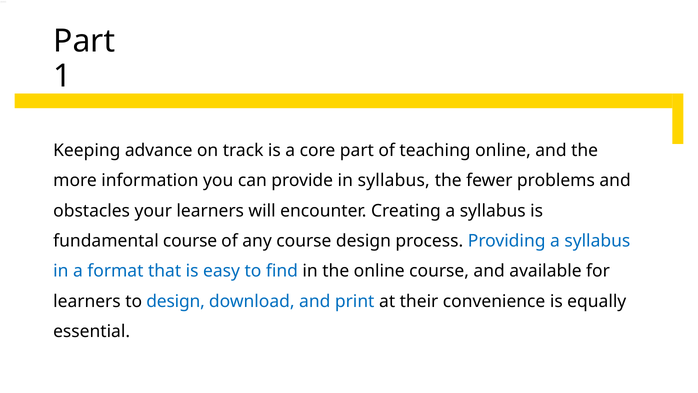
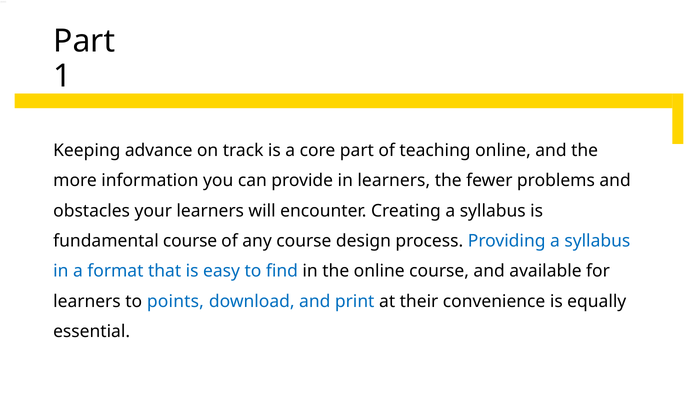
in syllabus: syllabus -> learners (394, 180)
to design: design -> points (175, 301)
